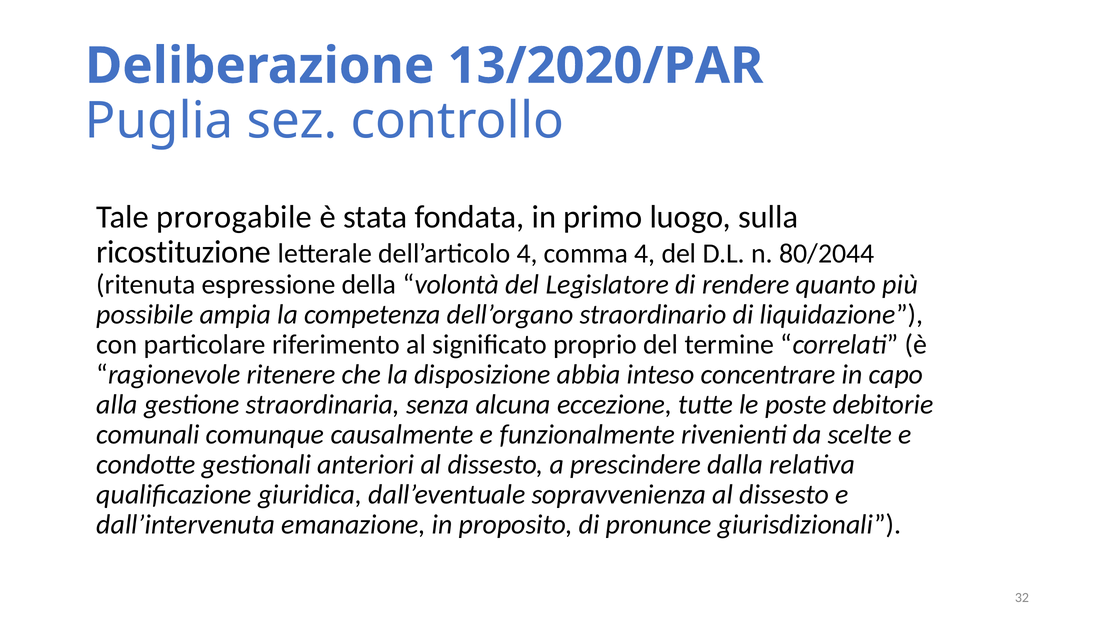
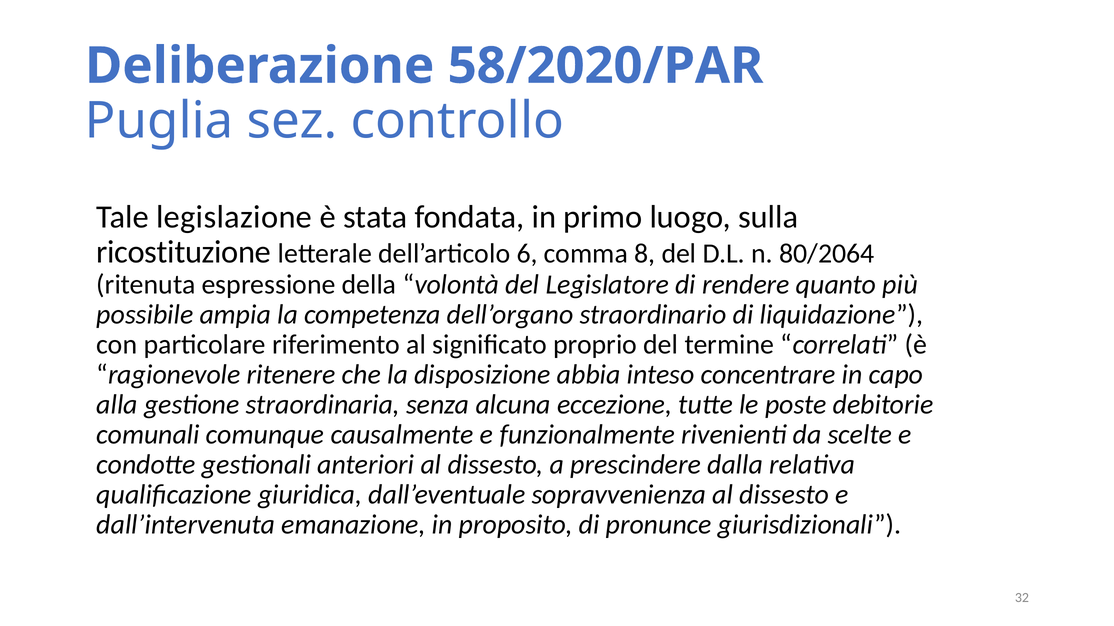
13/2020/PAR: 13/2020/PAR -> 58/2020/PAR (606, 66)
prorogabile: prorogabile -> legislazione (234, 217)
dell’articolo 4: 4 -> 6 (527, 254)
comma 4: 4 -> 8 (645, 254)
80/2044: 80/2044 -> 80/2064 (827, 254)
